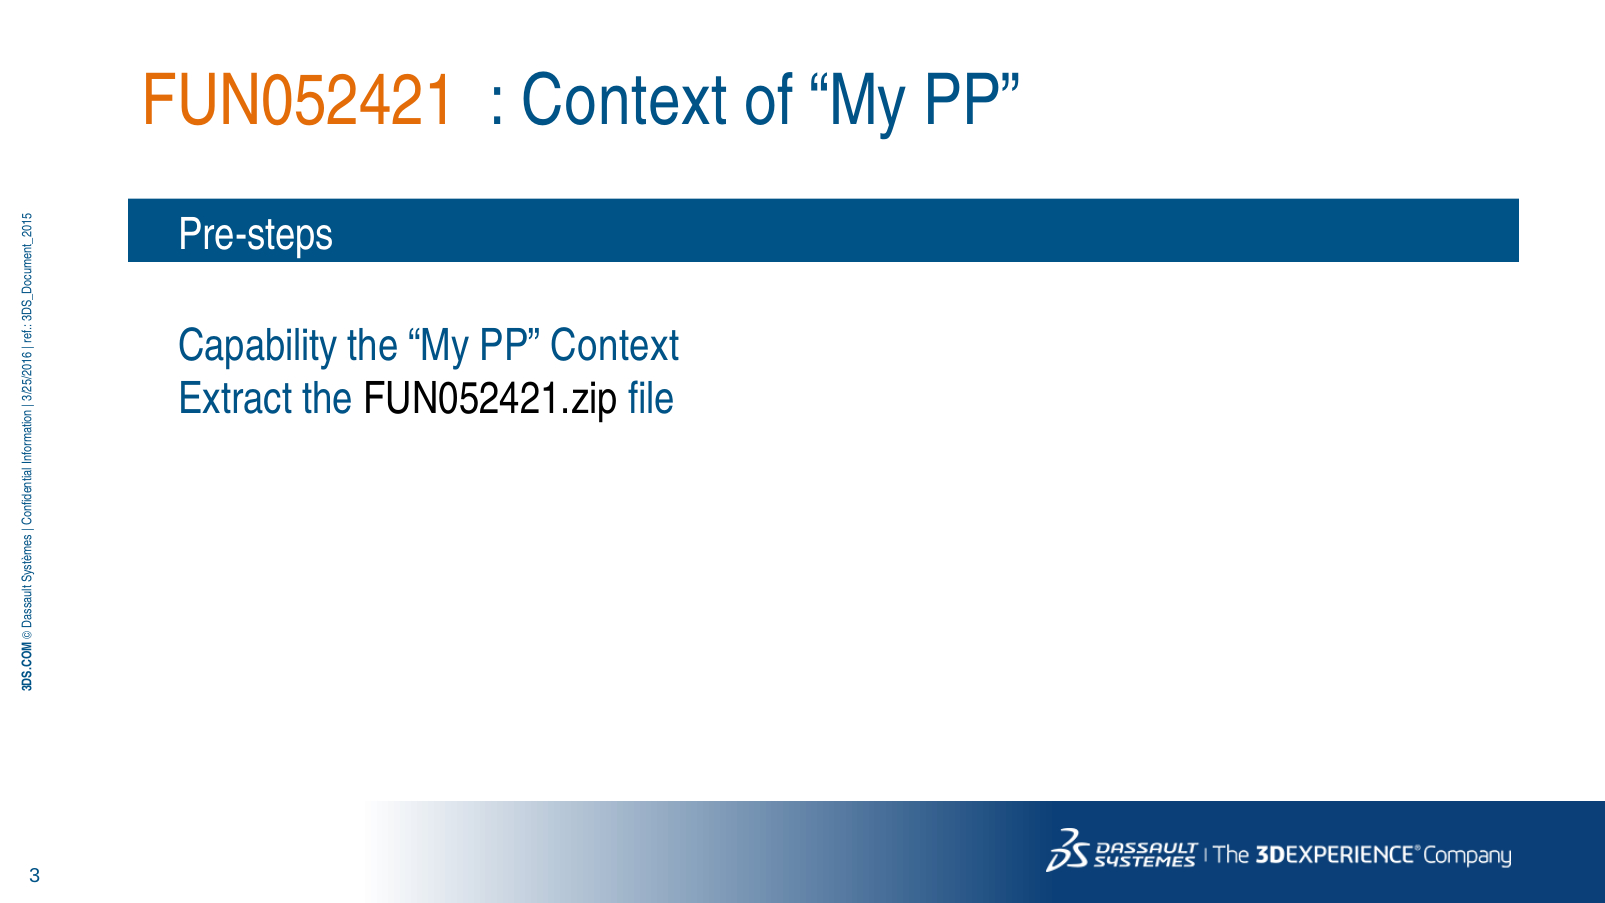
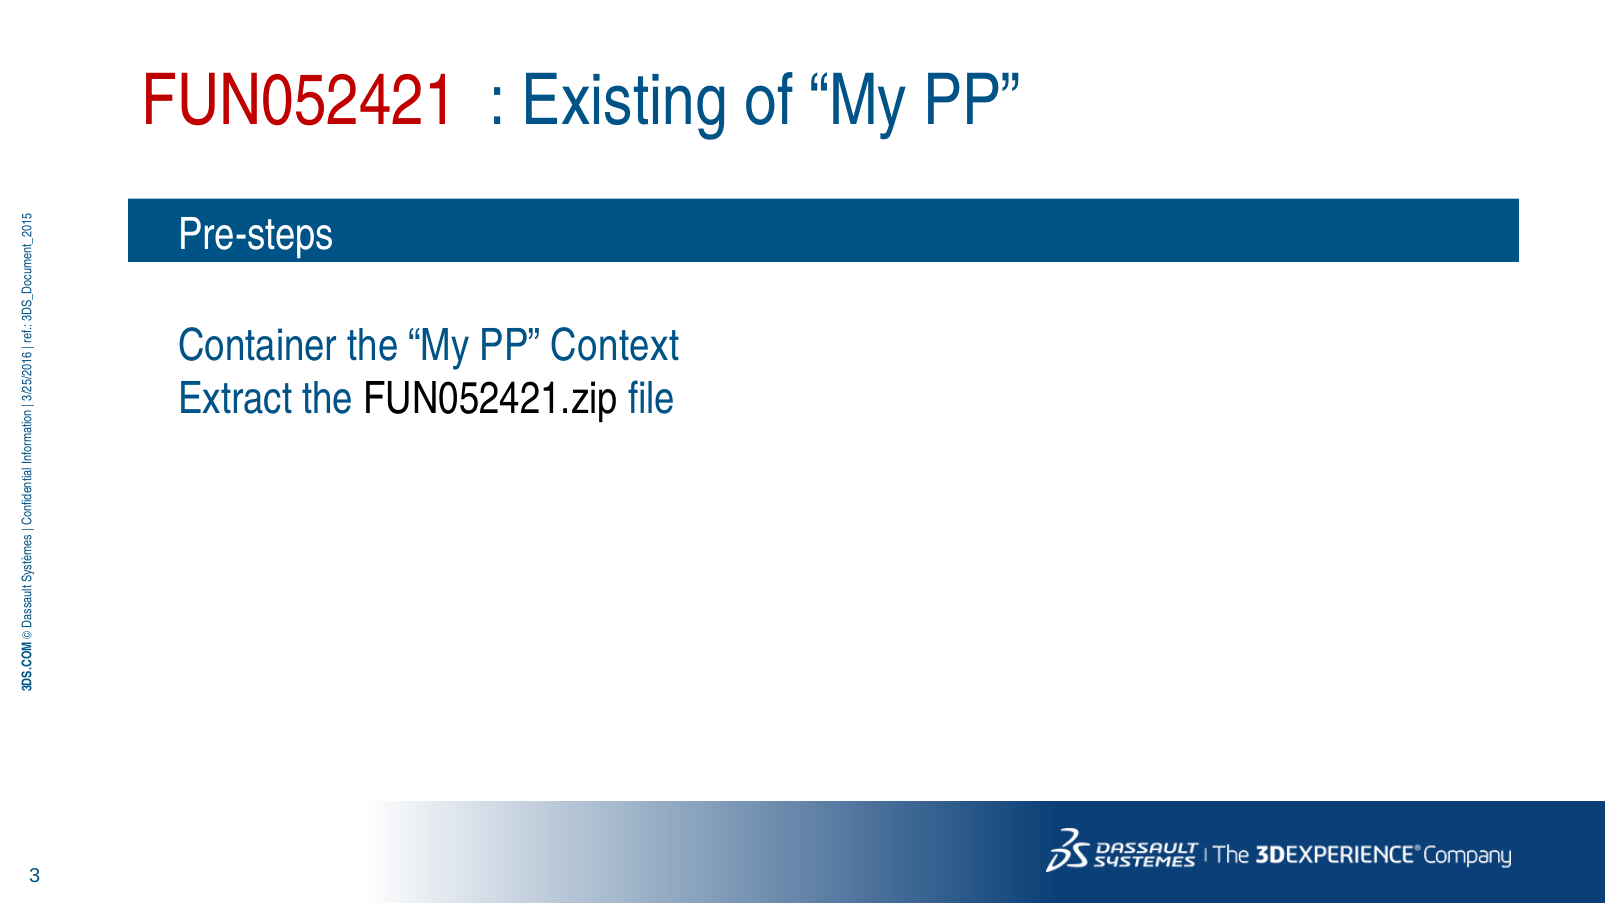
FUN052421 colour: orange -> red (299, 101)
Context: Context -> Existing (625, 101)
Capability: Capability -> Container (258, 345)
